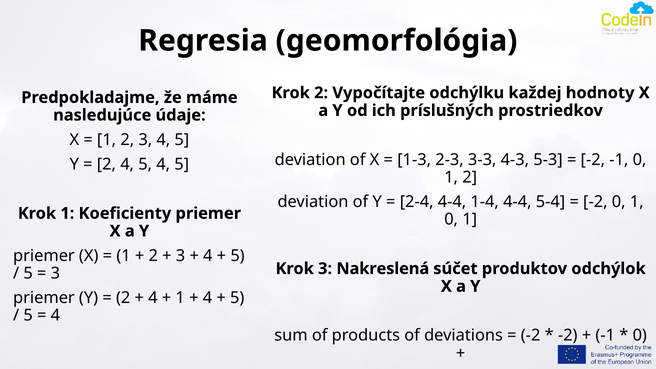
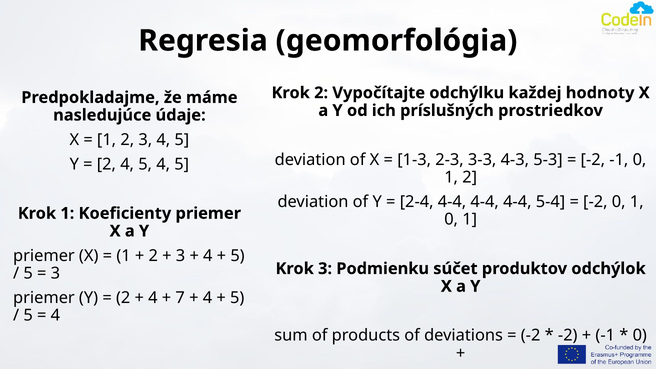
2-4 4-4 1-4: 1-4 -> 4-4 (485, 202)
Nakreslená: Nakreslená -> Podmienku (383, 269)
1: 1 -> 7 (180, 298)
